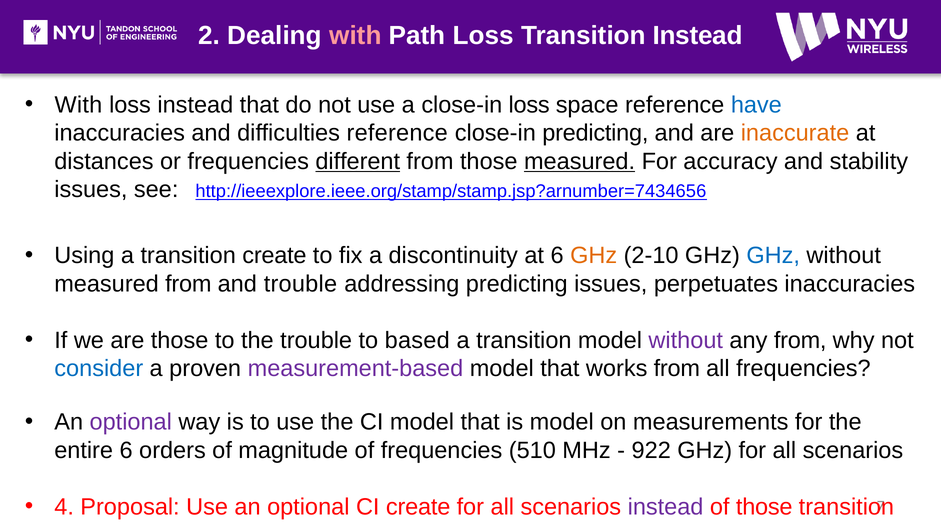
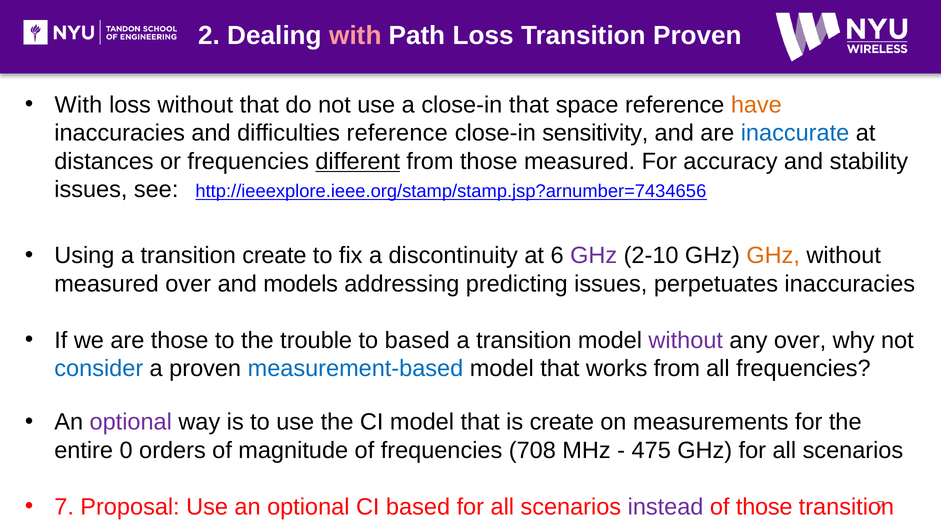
Transition Instead: Instead -> Proven (698, 35)
loss instead: instead -> without (195, 105)
close-in loss: loss -> that (529, 105)
have colour: blue -> orange (756, 105)
close-in predicting: predicting -> sensitivity (595, 133)
inaccurate colour: orange -> blue (795, 133)
measured underline: present -> none (580, 161)
GHz colour: orange -> purple (594, 255)
GHz colour: blue -> orange (773, 255)
measured from: from -> over (188, 283)
and trouble: trouble -> models (301, 283)
any from: from -> over (800, 340)
measurement-based colour: purple -> blue (355, 368)
is model: model -> create (562, 421)
entire 6: 6 -> 0 (126, 450)
510: 510 -> 708 (532, 450)
922: 922 -> 475 (651, 450)
4: 4 -> 7 (64, 506)
CI create: create -> based (418, 506)
